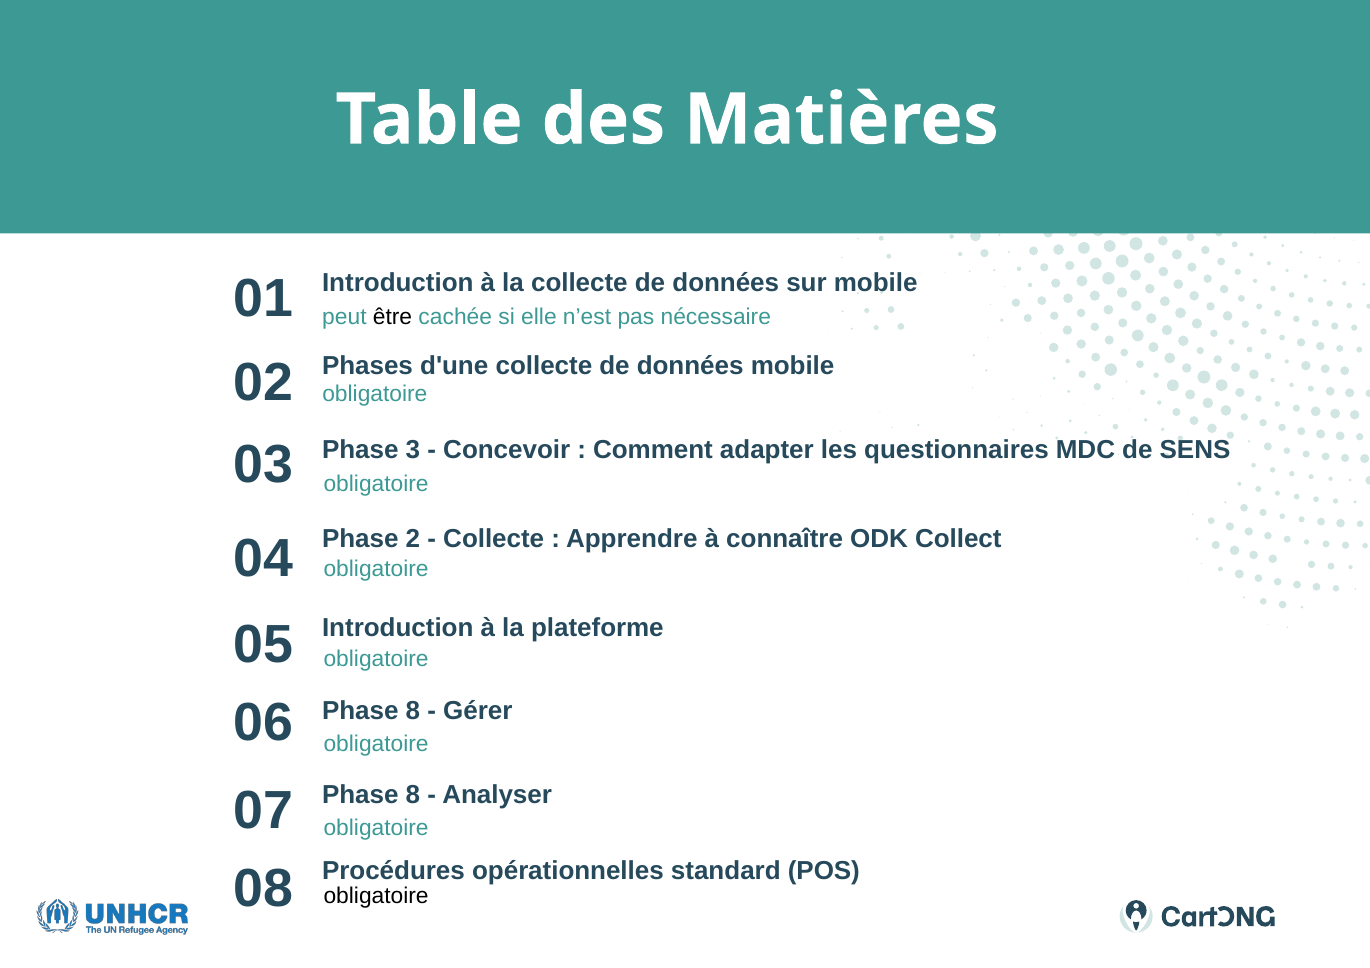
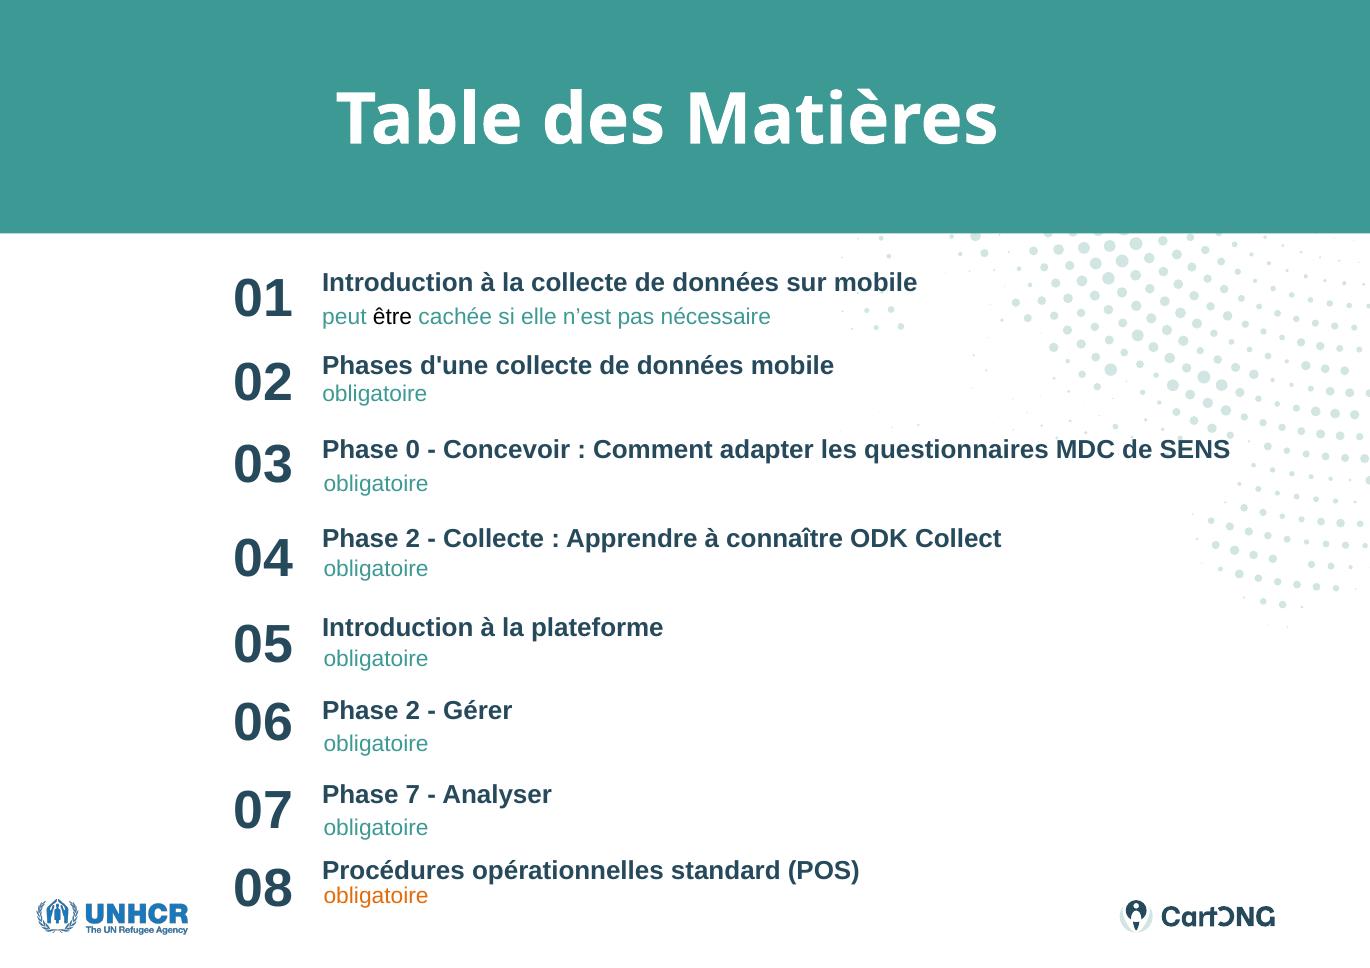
3: 3 -> 0 (413, 450)
8: 8 -> 2 (413, 712)
8: 8 -> 7 (413, 795)
obligatoire colour: black -> orange (376, 897)
